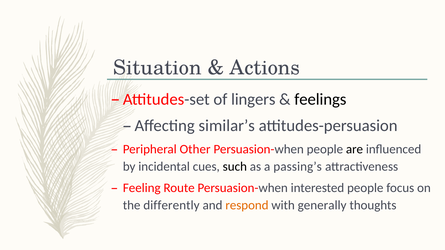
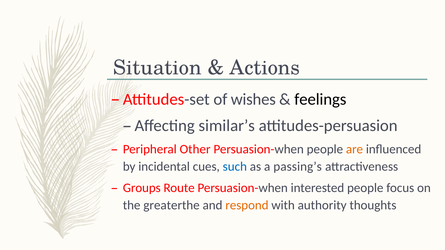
lingers: lingers -> wishes (253, 99)
are colour: black -> orange (354, 149)
such colour: black -> blue (235, 167)
Feeling: Feeling -> Groups (142, 188)
differently: differently -> greaterthe (172, 205)
generally: generally -> authority (322, 205)
